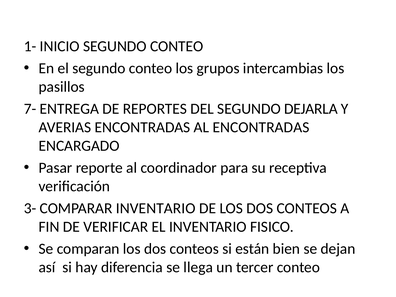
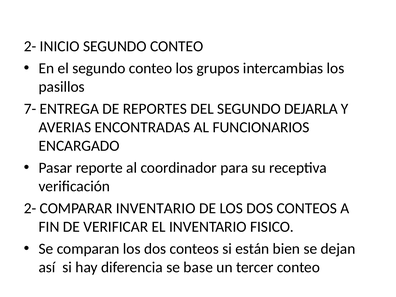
1-: 1- -> 2- (30, 46)
AL ENCONTRADAS: ENCONTRADAS -> FUNCIONARIOS (261, 127)
3-: 3- -> 2- (30, 208)
llega: llega -> base (198, 267)
